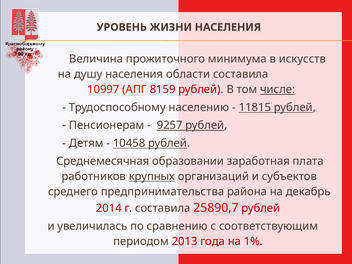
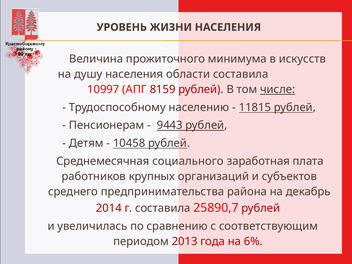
9257: 9257 -> 9443 (170, 125)
образовании: образовании -> социального (188, 161)
крупных underline: present -> none (152, 176)
1%: 1% -> 6% (253, 242)
